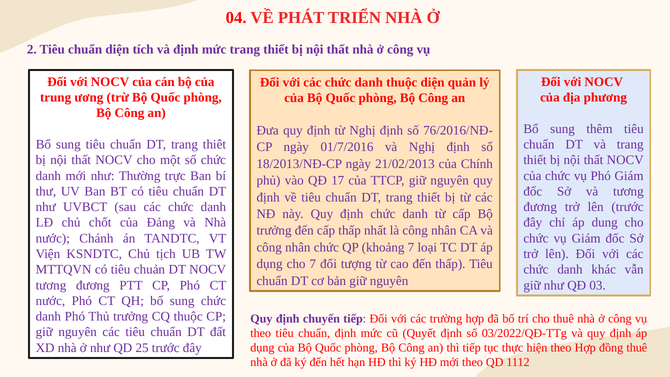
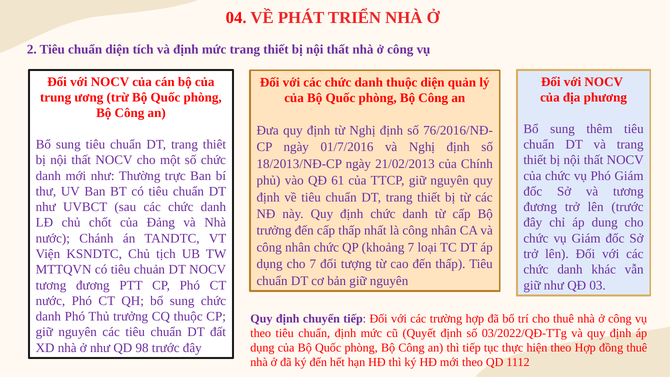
17: 17 -> 61 (338, 180)
25: 25 -> 98 (142, 348)
